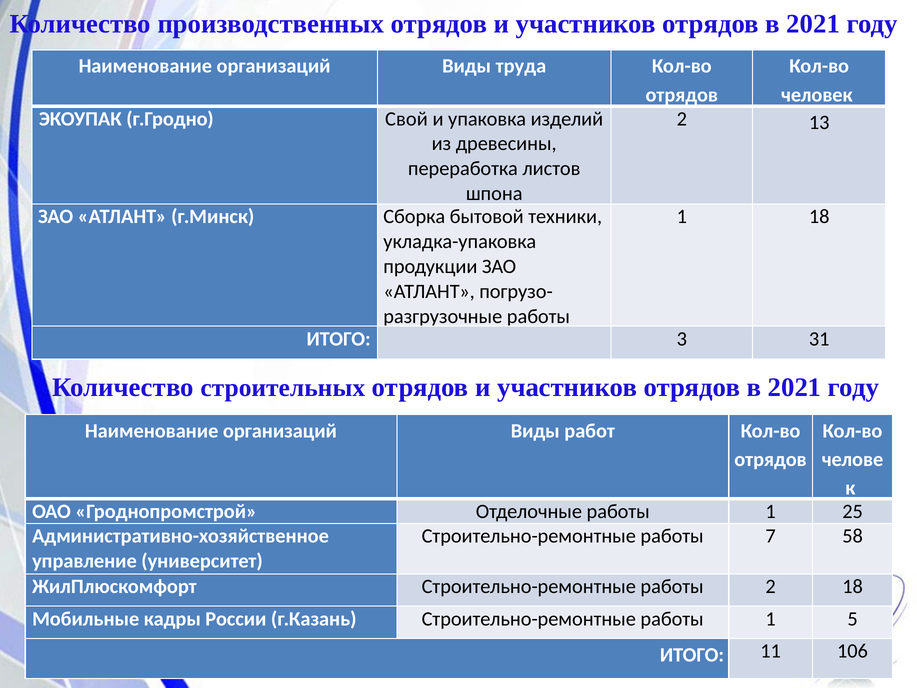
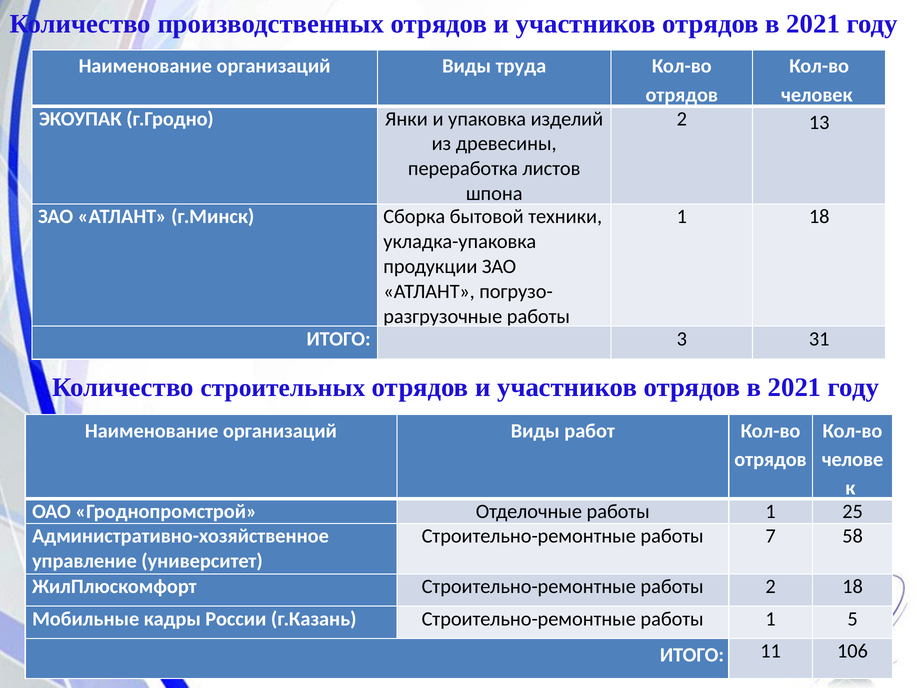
Свой: Свой -> Янки (406, 119)
